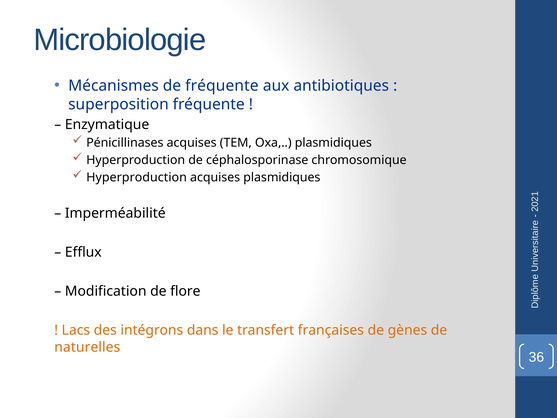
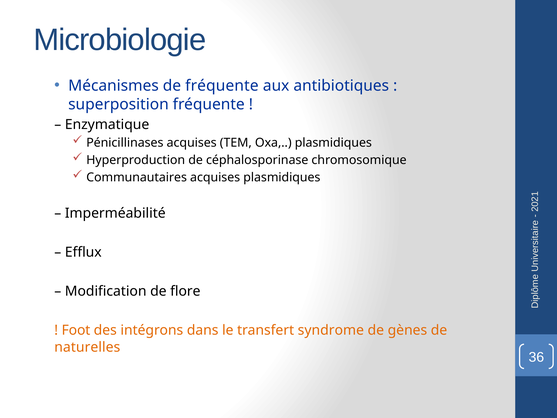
Hyperproduction: Hyperproduction -> Communautaires (137, 177)
Lacs: Lacs -> Foot (76, 330)
françaises: françaises -> syndrome (331, 330)
